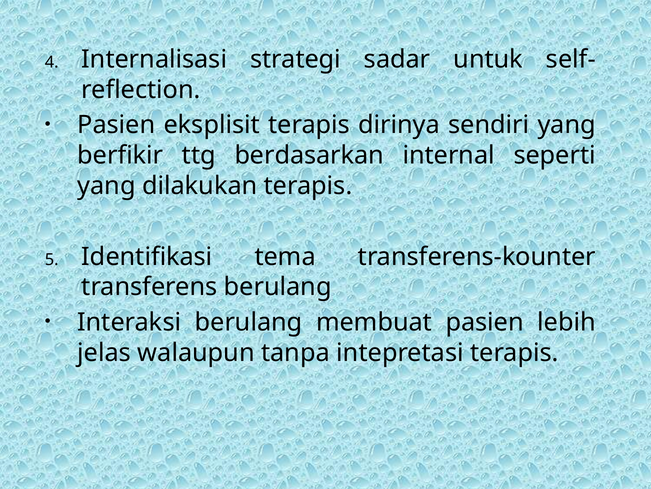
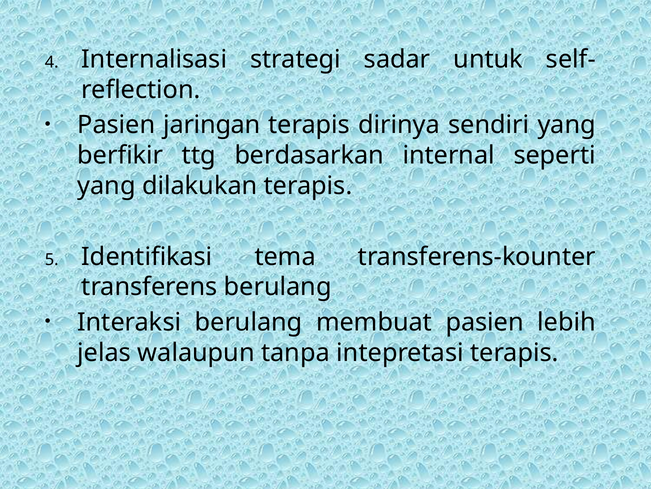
eksplisit: eksplisit -> jaringan (212, 125)
